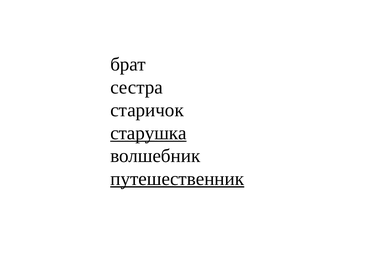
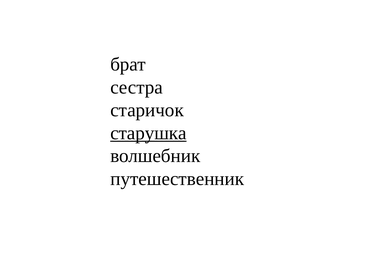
путешественник underline: present -> none (177, 179)
